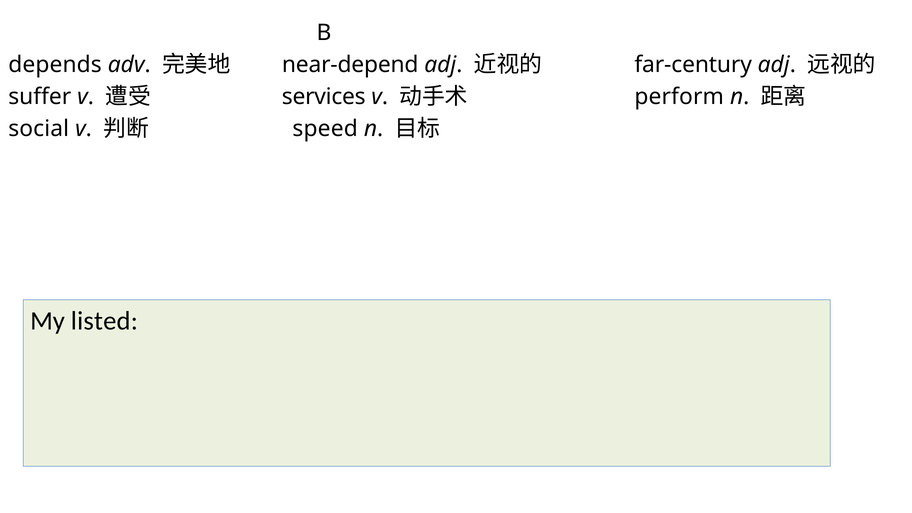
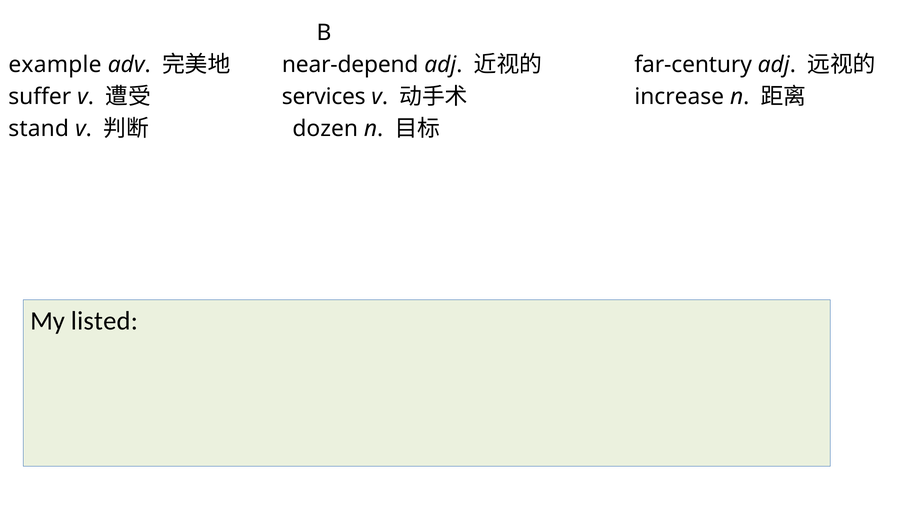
depends: depends -> example (55, 65)
perform: perform -> increase (679, 97)
social: social -> stand (39, 129)
speed: speed -> dozen (325, 129)
